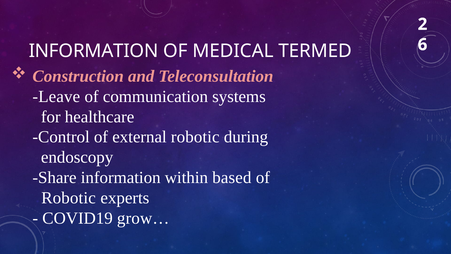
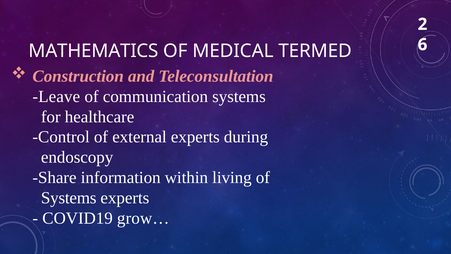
INFORMATION: INFORMATION -> MATHEMATICS (94, 51)
external robotic: robotic -> experts (195, 137)
based: based -> living (232, 177)
Robotic: Robotic -> Systems (69, 198)
